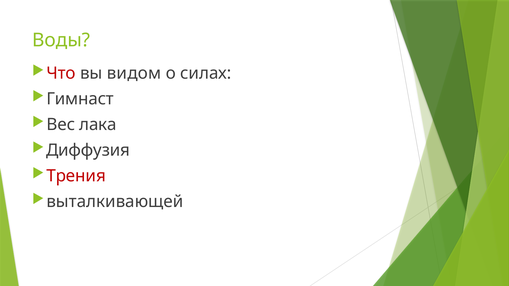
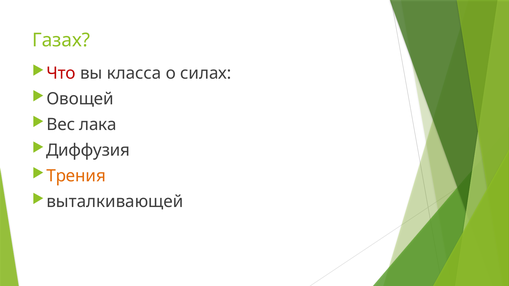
Воды: Воды -> Газах (61, 40)
видом: видом -> класса (134, 73)
Гимнаст: Гимнаст -> Овощей (80, 99)
Трения colour: red -> orange (76, 176)
